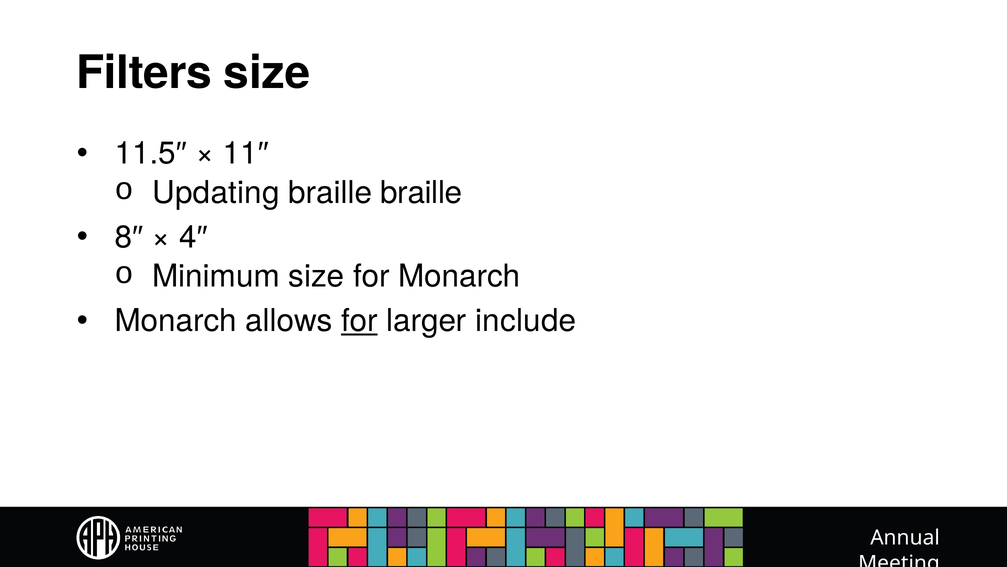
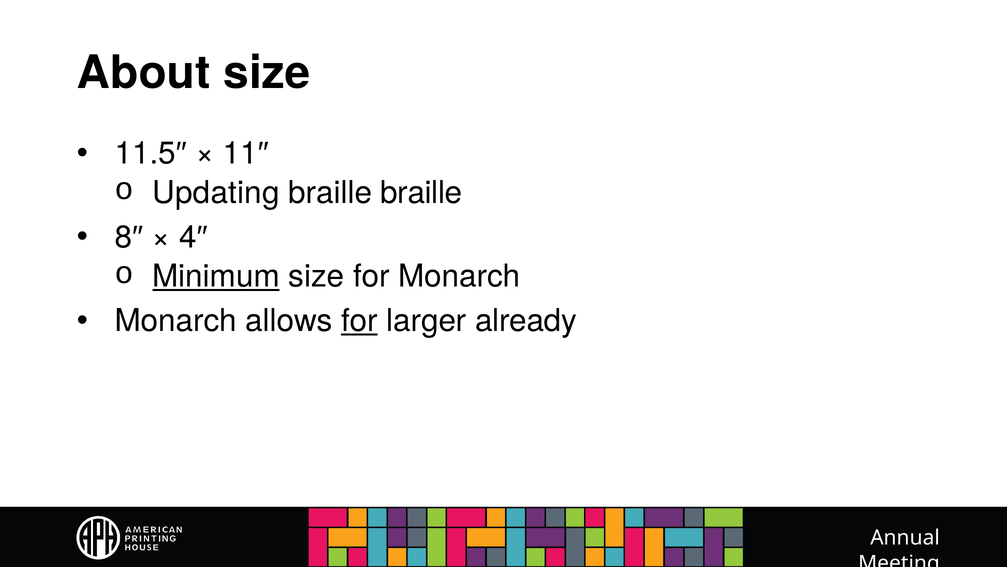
Filters: Filters -> About (144, 73)
Minimum underline: none -> present (216, 276)
include: include -> already (526, 321)
